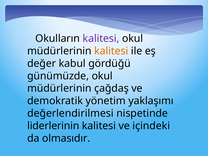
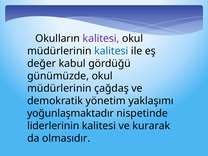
kalitesi colour: orange -> blue (111, 51)
değerlendirilmesi: değerlendirilmesi -> yoğunlaşmaktadır (71, 113)
içindeki: içindeki -> kurarak (151, 126)
